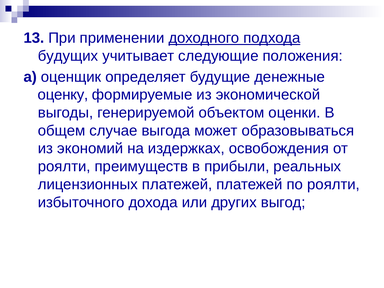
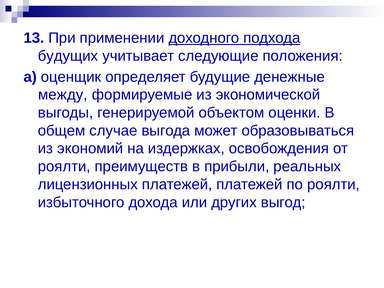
оценку: оценку -> между (63, 95)
